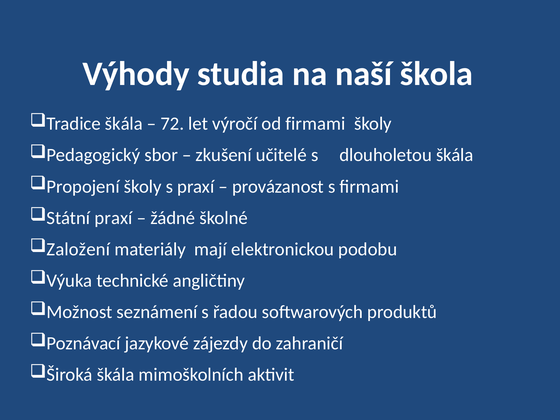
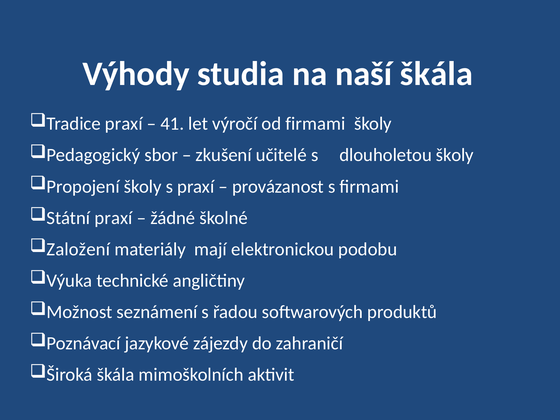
naší škola: škola -> škála (436, 74)
Tradice škála: škála -> praxí (124, 124)
72: 72 -> 41 (172, 124)
dlouholetou škála: škála -> školy (455, 155)
